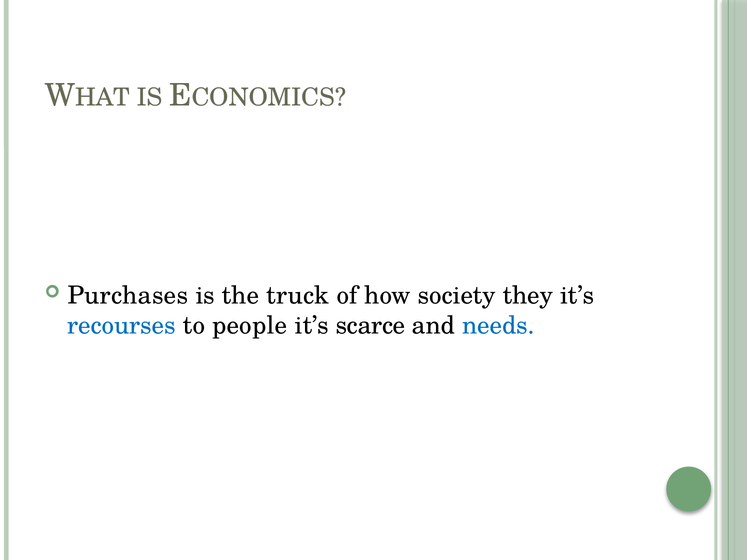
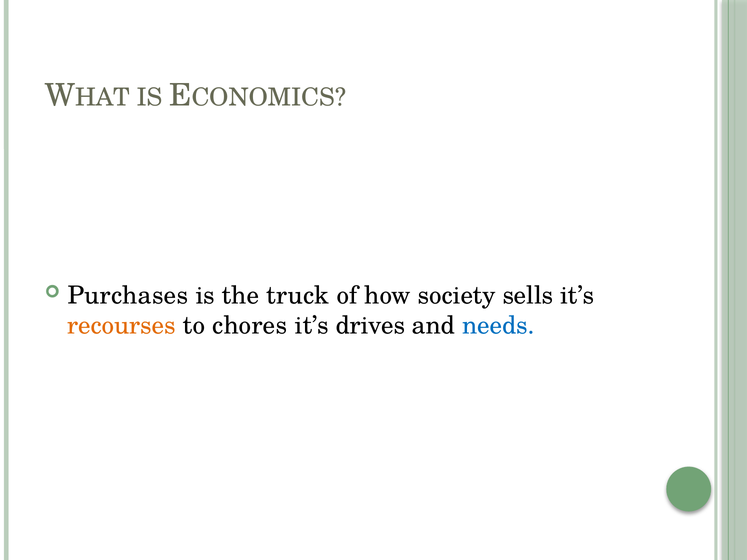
they: they -> sells (528, 296)
recourses colour: blue -> orange (121, 325)
people: people -> chores (250, 325)
scarce: scarce -> drives (371, 325)
